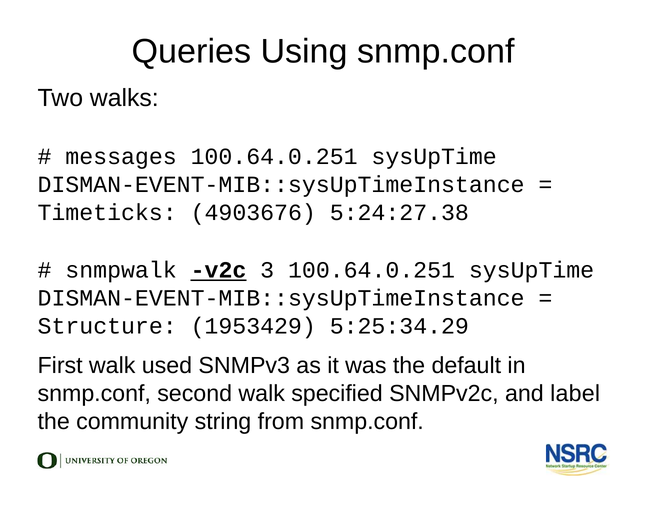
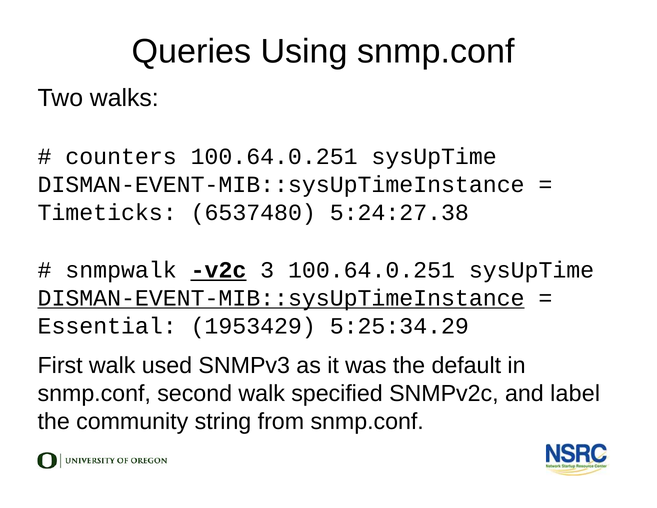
messages: messages -> counters (121, 157)
4903676: 4903676 -> 6537480 (253, 212)
DISMAN-EVENT-MIB::sysUpTimeInstance underline: none -> present (281, 298)
Structure: Structure -> Essential (107, 326)
